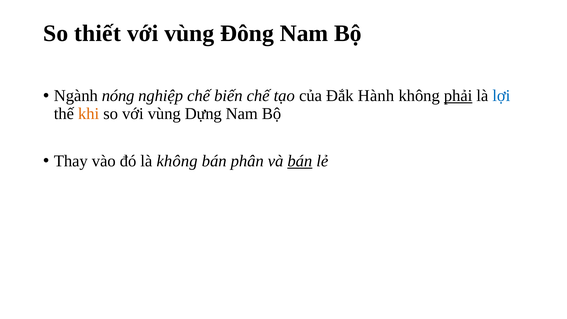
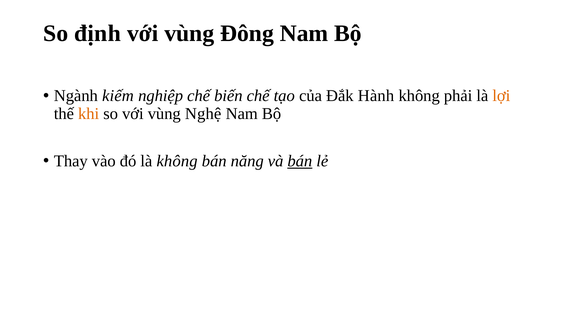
thiết: thiết -> định (97, 33)
nóng: nóng -> kiếm (118, 96)
phải underline: present -> none (458, 96)
lợi colour: blue -> orange (501, 96)
Dựng: Dựng -> Nghệ (203, 114)
phân: phân -> năng (247, 161)
